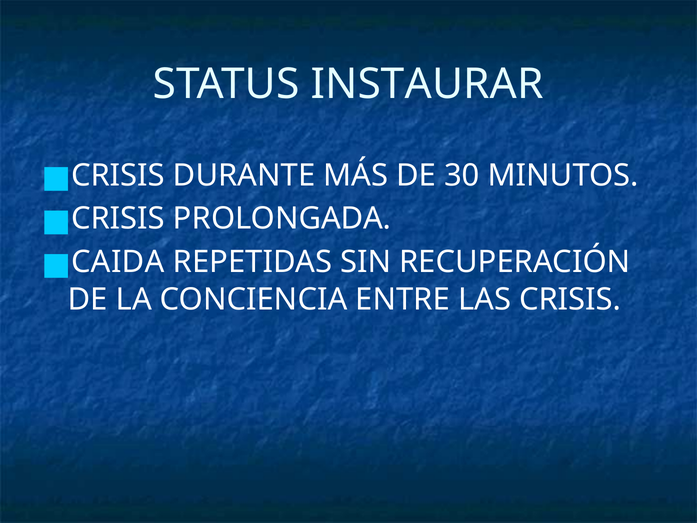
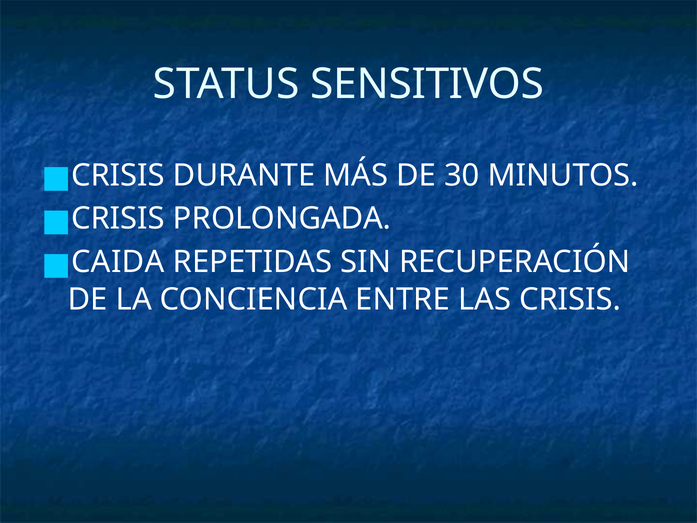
INSTAURAR: INSTAURAR -> SENSITIVOS (427, 84)
